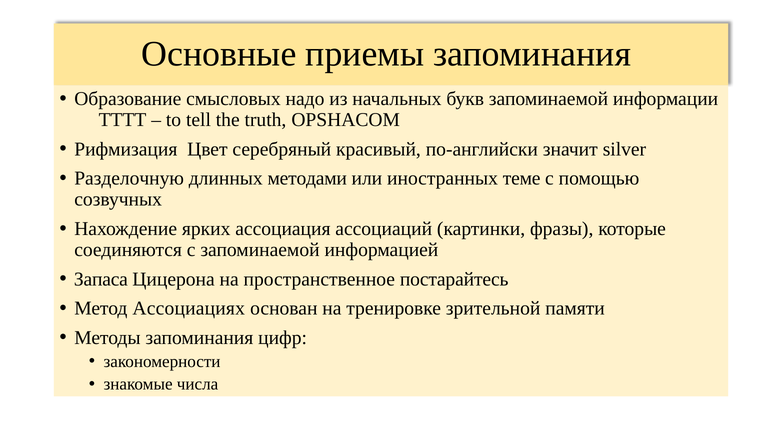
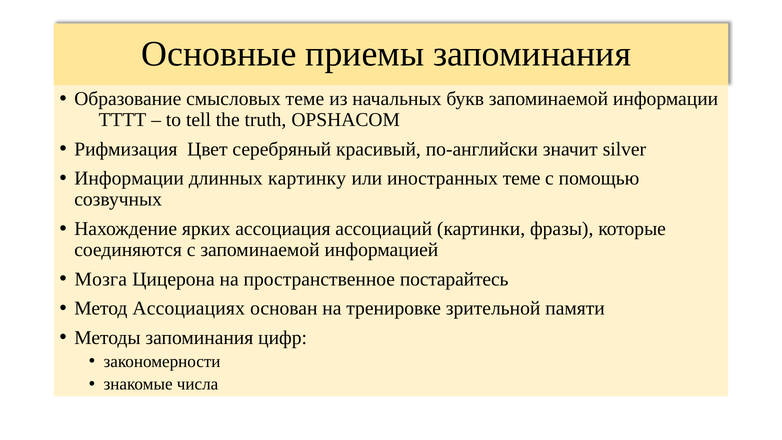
смысловых надо: надо -> теме (305, 99)
Разделочную: Разделочную -> Информации (129, 178)
методами: методами -> картинку (307, 178)
Запаса: Запаса -> Мозга (101, 279)
